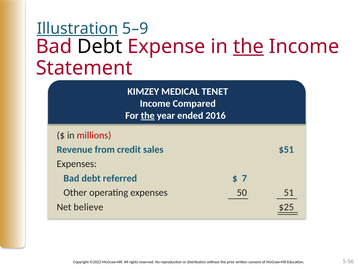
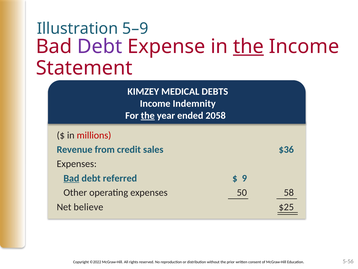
Illustration underline: present -> none (77, 29)
Debt colour: black -> purple (100, 46)
TENET: TENET -> DEBTS (215, 91)
Compared: Compared -> Indemnity (194, 103)
2016: 2016 -> 2058 (216, 115)
$51: $51 -> $36 (286, 149)
Bad underline: none -> present (71, 178)
7: 7 -> 9 (244, 178)
51: 51 -> 58 (289, 192)
